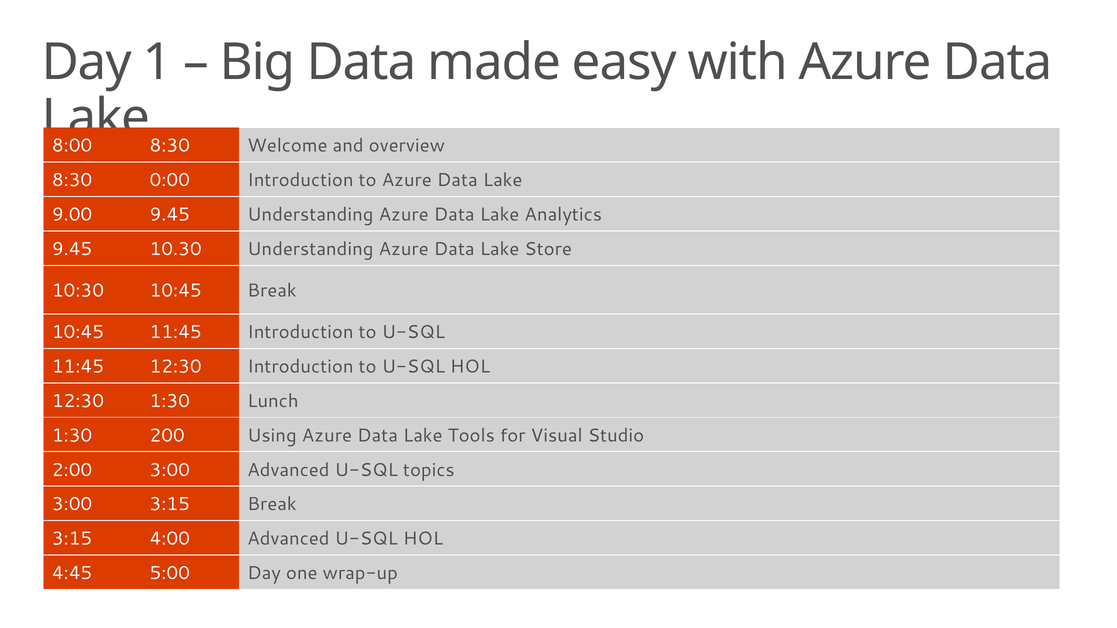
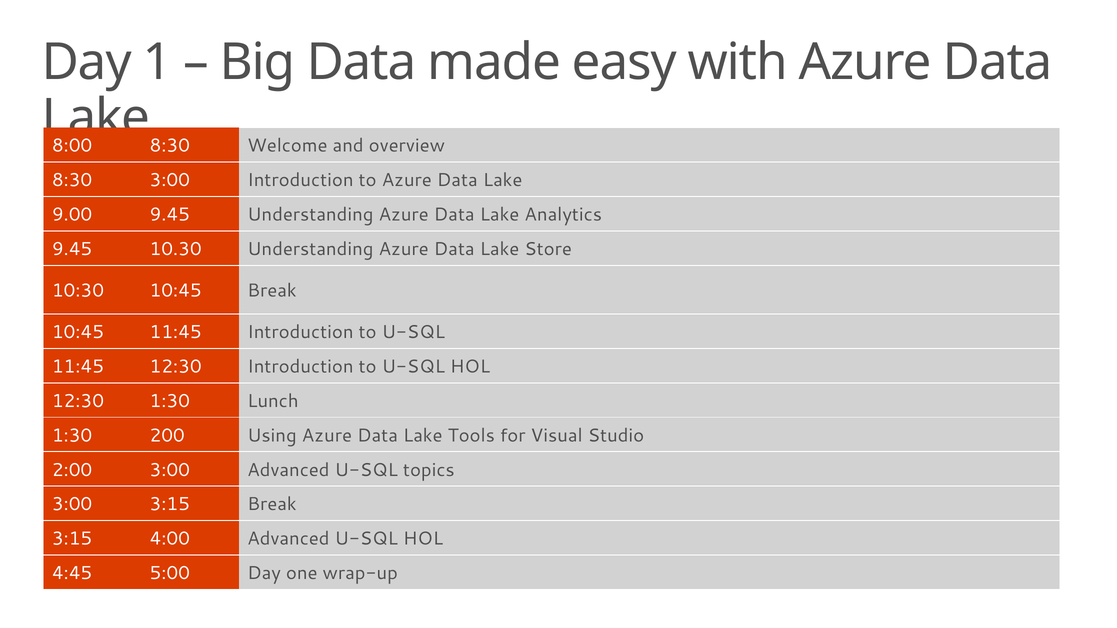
8:30 0:00: 0:00 -> 3:00 (170, 180)
